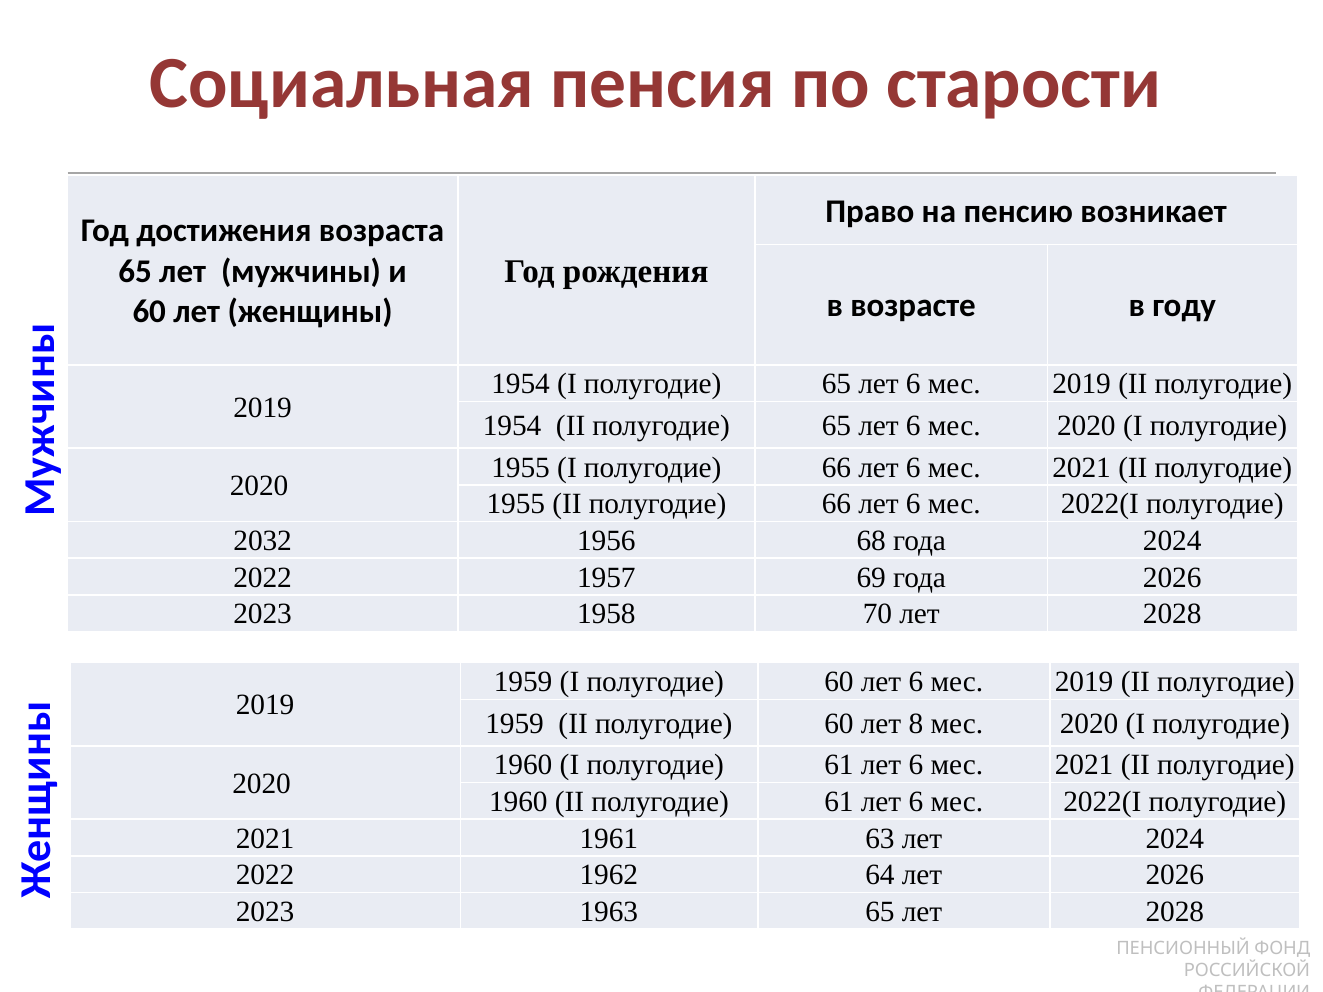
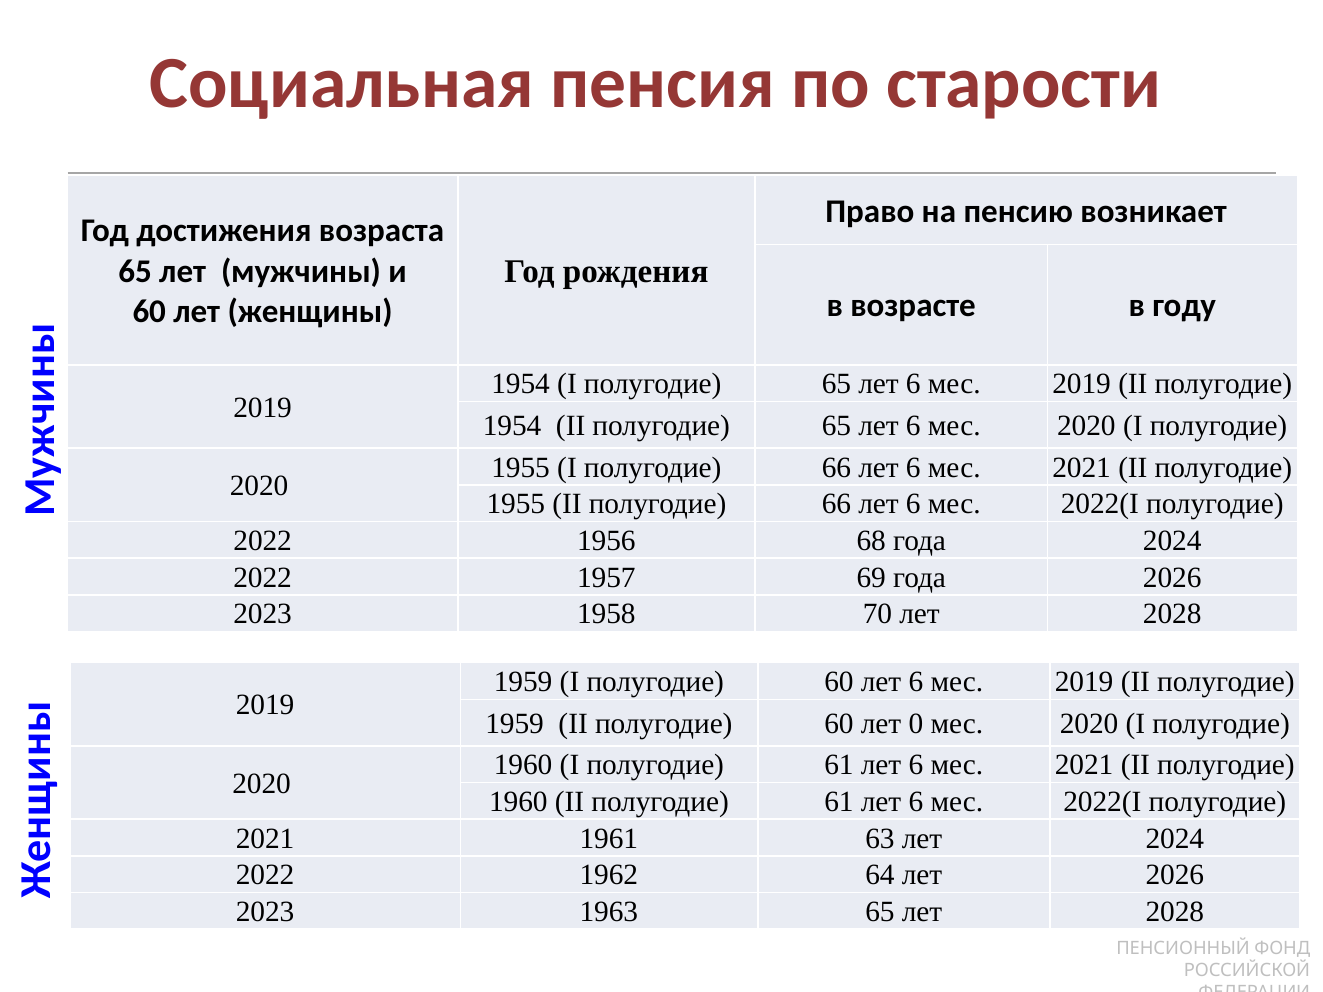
2032: 2032 -> 2022 (263, 541)
8: 8 -> 0 (916, 724)
